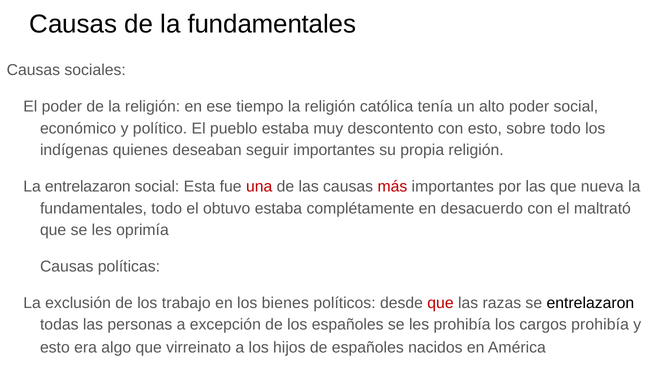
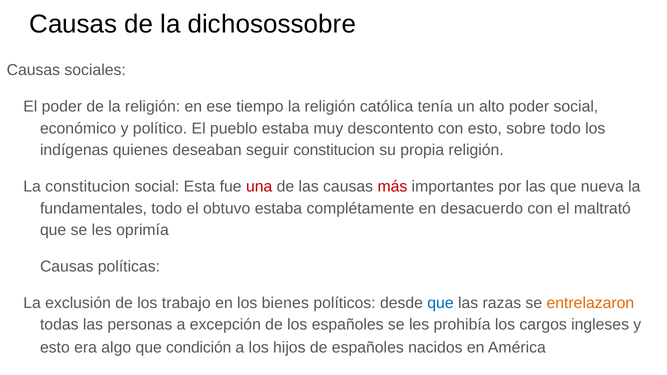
de la fundamentales: fundamentales -> dichosossobre (272, 24)
seguir importantes: importantes -> constitucion (334, 150)
La entrelazaron: entrelazaron -> constitucion (88, 187)
que colour: red -> blue (440, 303)
entrelazaron colour: black -> orange (590, 303)
cargos prohibía: prohibía -> ingleses (600, 325)
virreinato: virreinato -> condición (199, 348)
